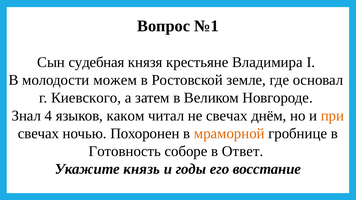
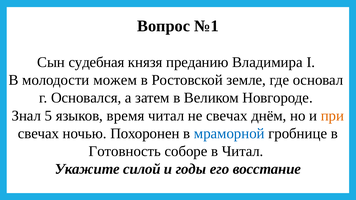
крестьяне: крестьяне -> преданию (197, 62)
Киевского: Киевского -> Основался (86, 98)
4: 4 -> 5 (48, 116)
каком: каком -> время (126, 116)
мраморной colour: orange -> blue (229, 134)
в Ответ: Ответ -> Читал (243, 151)
князь: князь -> силой (142, 169)
